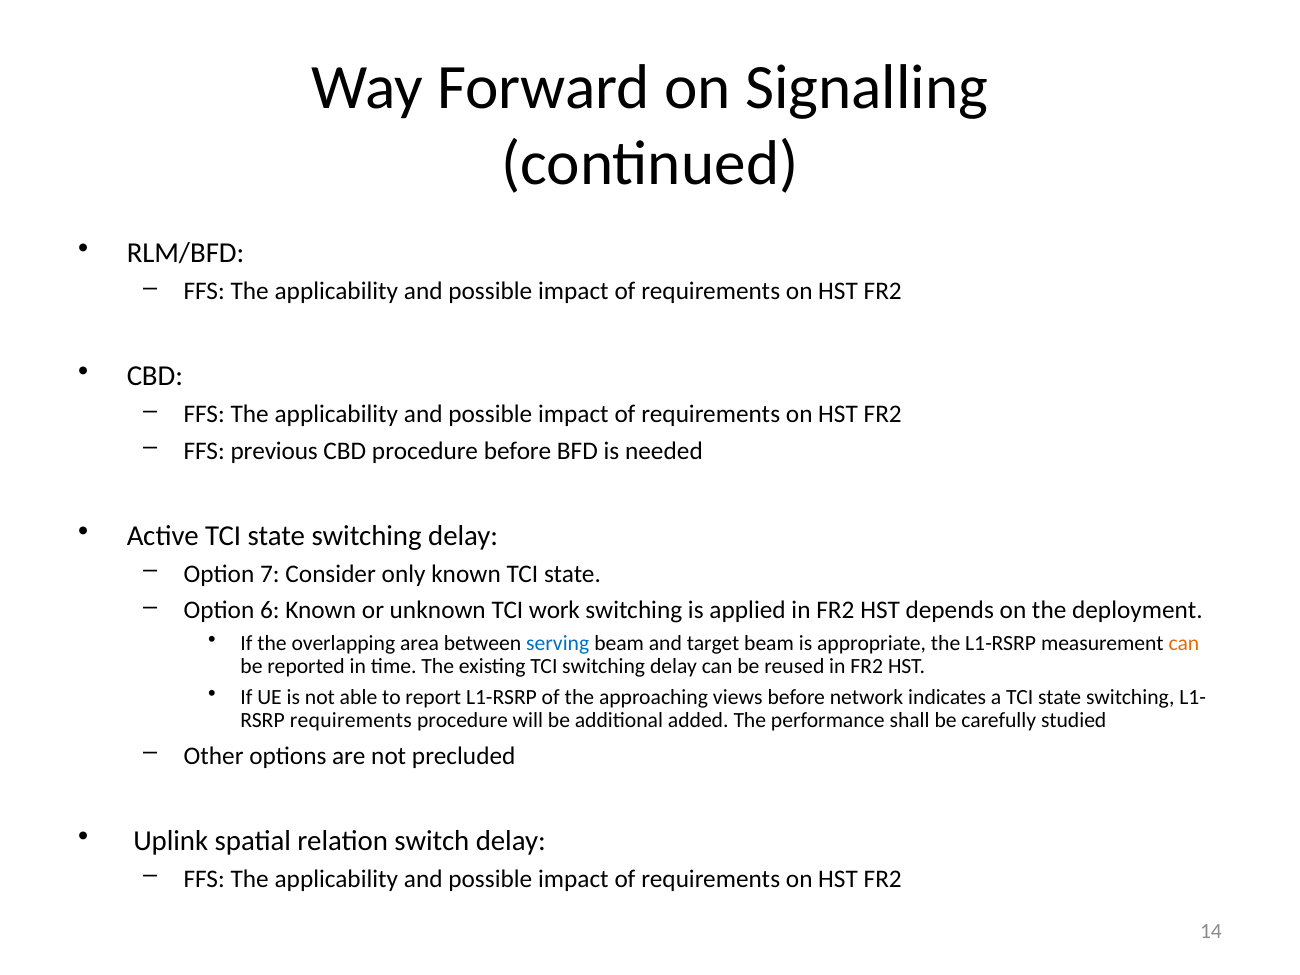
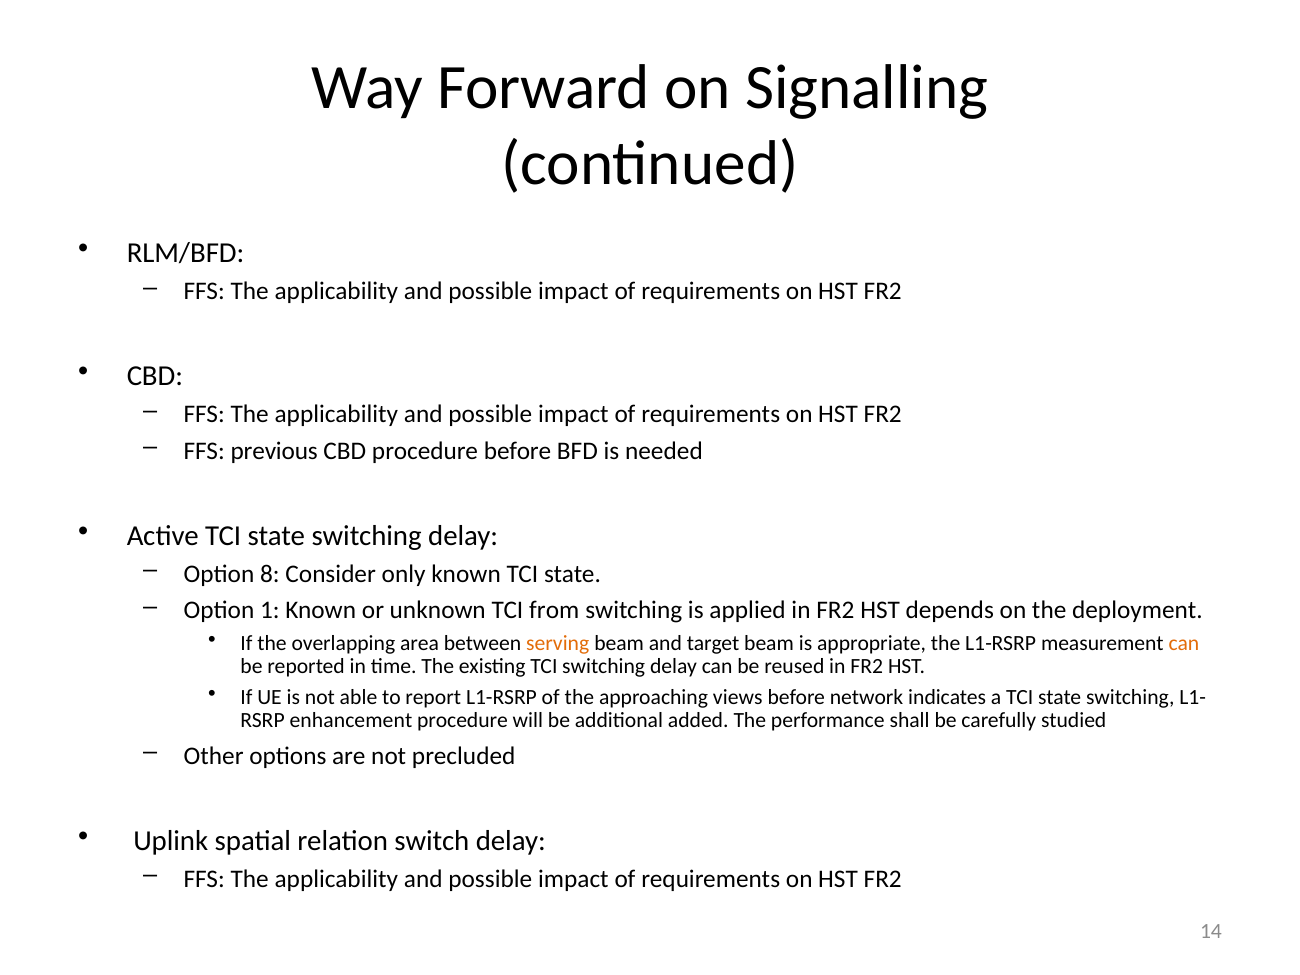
7: 7 -> 8 (270, 574)
6: 6 -> 1 (270, 610)
work: work -> from (554, 610)
serving colour: blue -> orange (558, 643)
requirements: requirements -> enhancement (351, 721)
